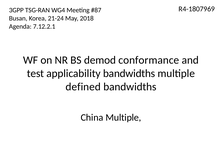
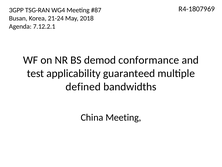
applicability bandwidths: bandwidths -> guaranteed (129, 73)
China Multiple: Multiple -> Meeting (123, 117)
